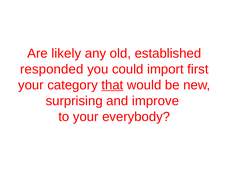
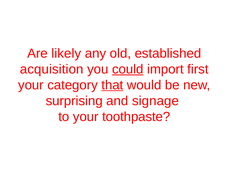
responded: responded -> acquisition (52, 69)
could underline: none -> present (128, 69)
improve: improve -> signage (155, 101)
everybody: everybody -> toothpaste (136, 116)
